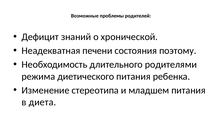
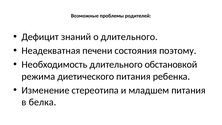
о хронической: хронической -> длительного (129, 37)
родителями: родителями -> обстановкой (171, 64)
диета: диета -> белка (42, 102)
